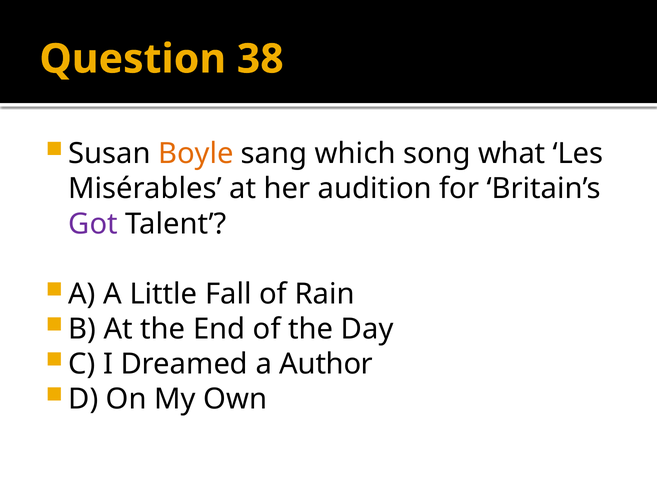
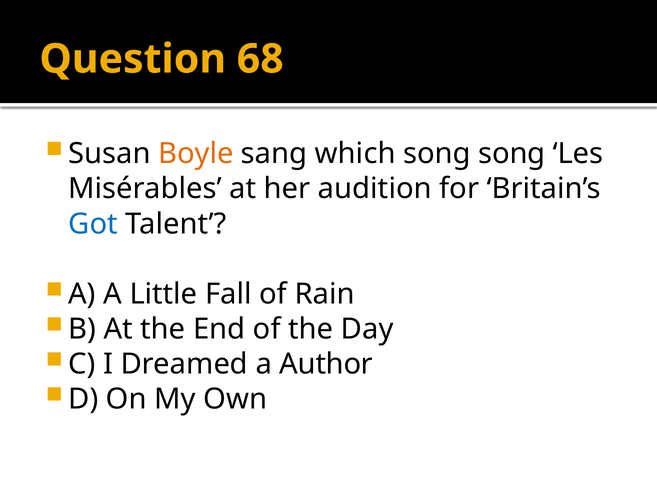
38: 38 -> 68 (260, 59)
song what: what -> song (512, 154)
Got colour: purple -> blue (93, 224)
